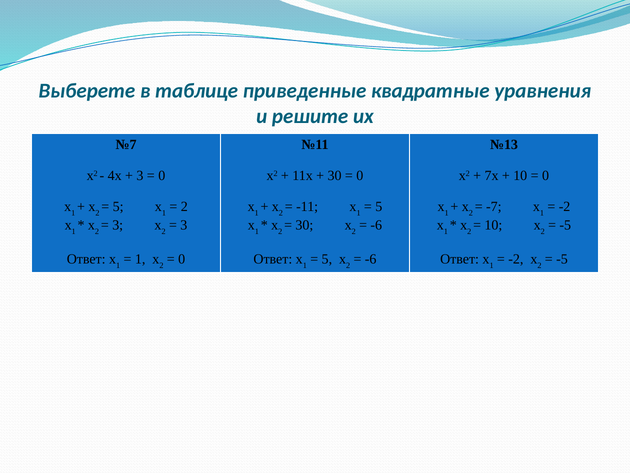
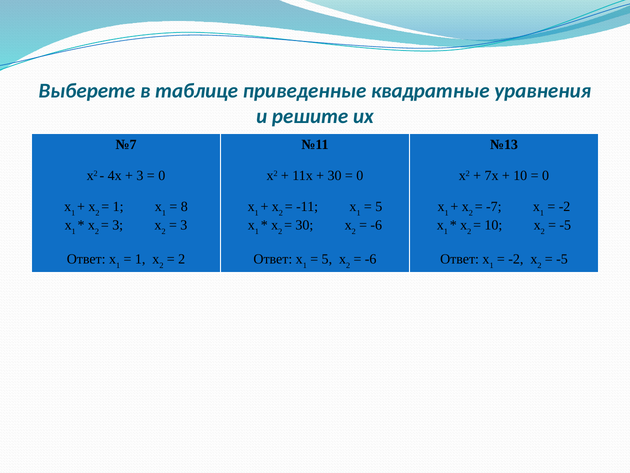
5: 5 -> 1 (118, 207)
2: 2 -> 8 (184, 207)
0: 0 -> 2 (182, 259)
